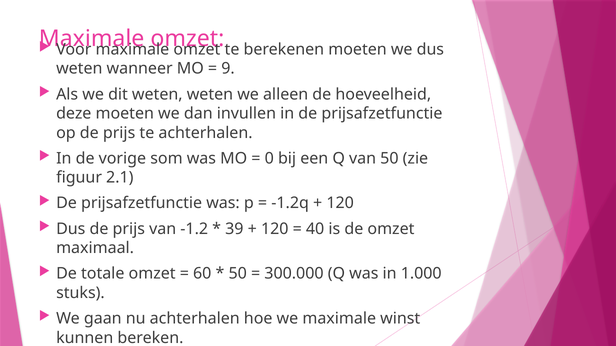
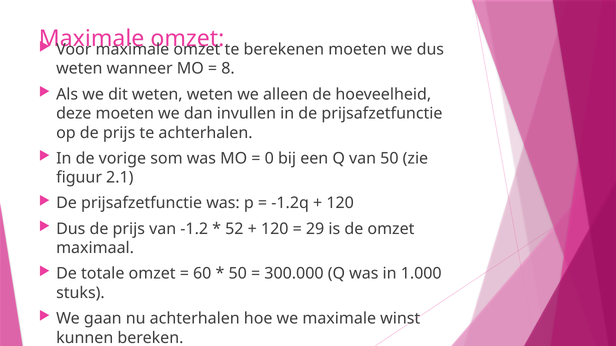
9: 9 -> 8 (228, 69)
39: 39 -> 52 (234, 229)
40: 40 -> 29 (315, 229)
